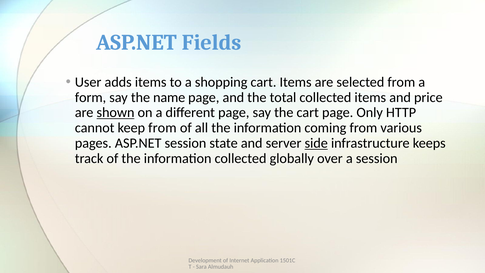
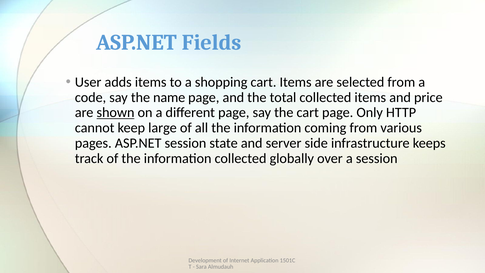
form: form -> code (91, 97)
keep from: from -> large (163, 128)
side underline: present -> none (316, 143)
